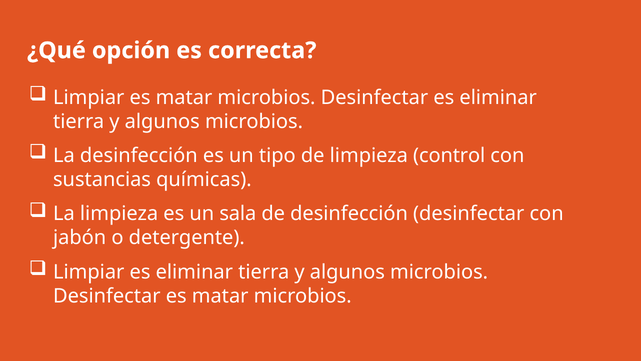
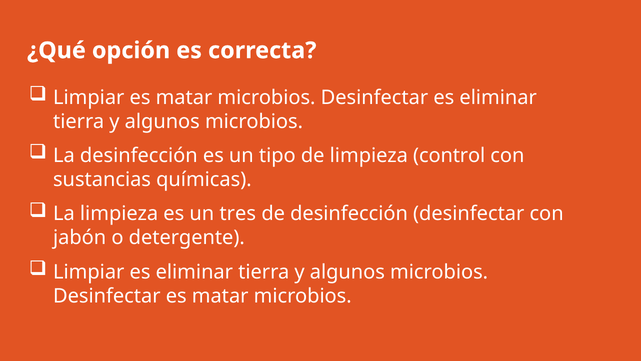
sala: sala -> tres (238, 213)
